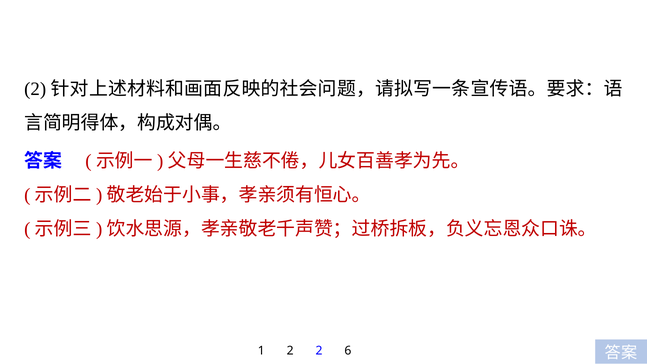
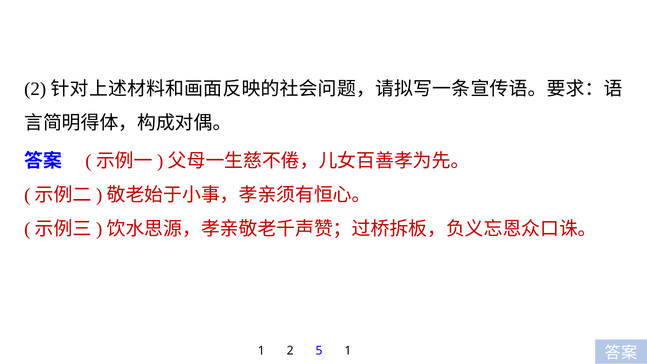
2 2: 2 -> 5 (319, 351)
1 6: 6 -> 1 (348, 351)
